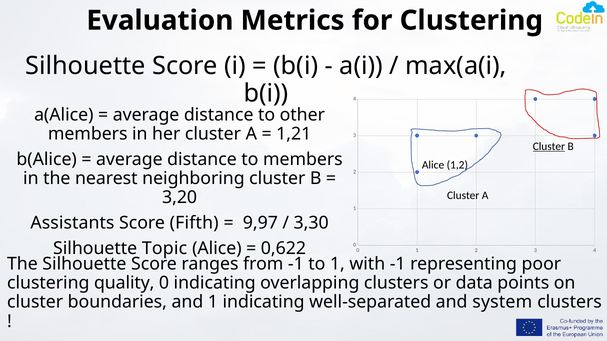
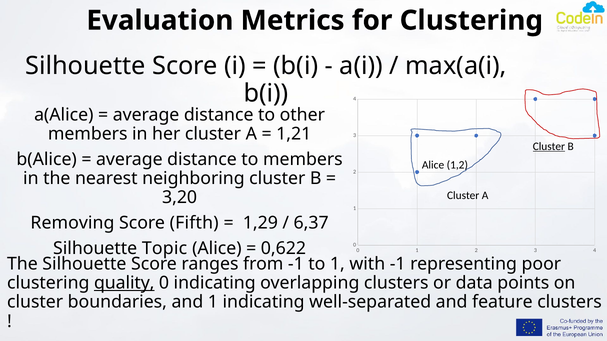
Assistants: Assistants -> Removing (72, 223)
9,97: 9,97 -> 1,29 (260, 223)
3,30: 3,30 -> 6,37 (311, 223)
quality underline: none -> present (124, 283)
system: system -> feature (502, 302)
